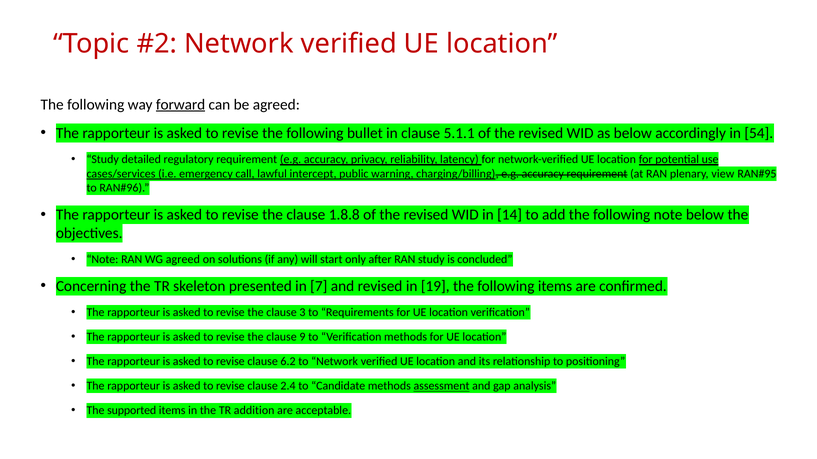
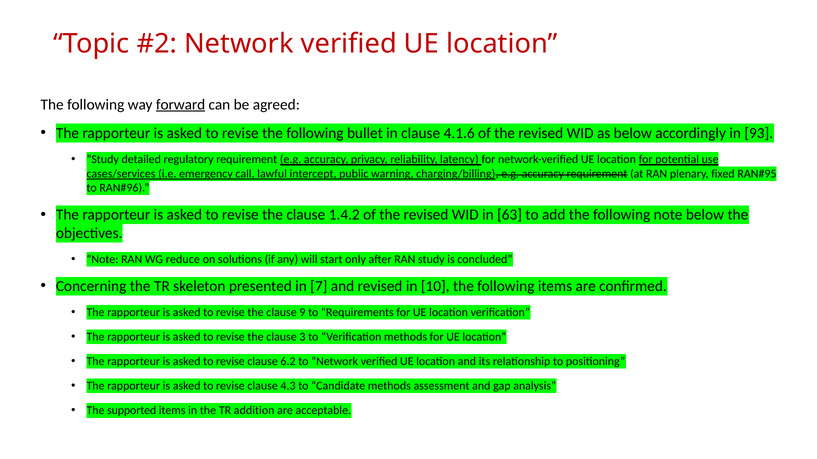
5.1.1: 5.1.1 -> 4.1.6 (459, 133)
54: 54 -> 93 (759, 133)
view: view -> fixed (723, 174)
1.8.8: 1.8.8 -> 1.4.2 (344, 215)
14: 14 -> 63 (510, 215)
WG agreed: agreed -> reduce (183, 260)
19: 19 -> 10 (435, 287)
3: 3 -> 9 (302, 313)
9: 9 -> 3 (302, 337)
2.4: 2.4 -> 4.3 (288, 387)
assessment underline: present -> none (442, 387)
